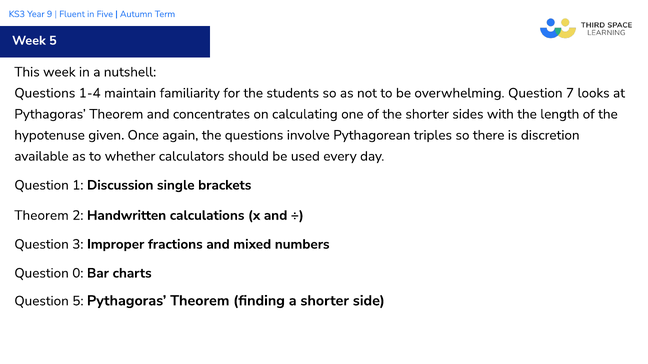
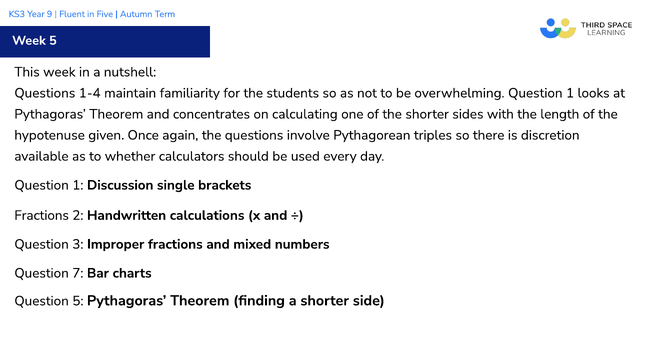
overwhelming Question 7: 7 -> 1 (570, 93)
Theorem: Theorem -> Fractions (42, 216)
0: 0 -> 7 (78, 273)
